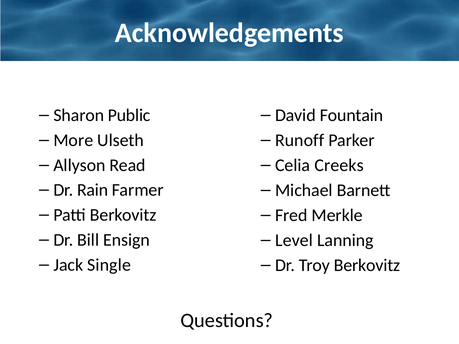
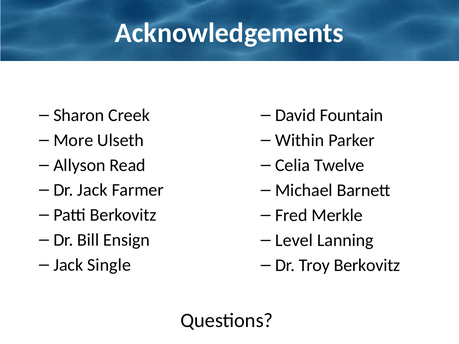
Public: Public -> Creek (129, 115)
Runoff: Runoff -> Within (300, 140)
Creeks: Creeks -> Twelve (339, 165)
Dr Rain: Rain -> Jack (92, 190)
